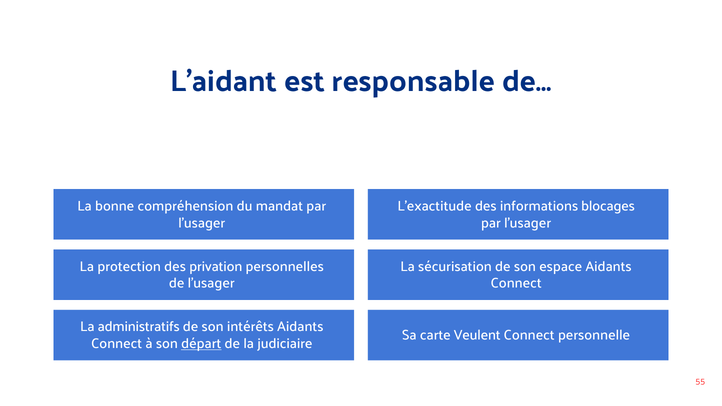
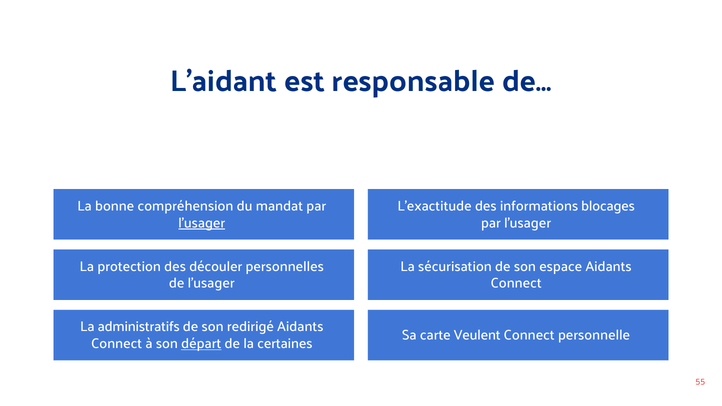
l’usager underline: none -> present (202, 223)
privation: privation -> découler (216, 267)
intérêts: intérêts -> redirigé (250, 327)
judiciaire: judiciaire -> certaines (285, 344)
